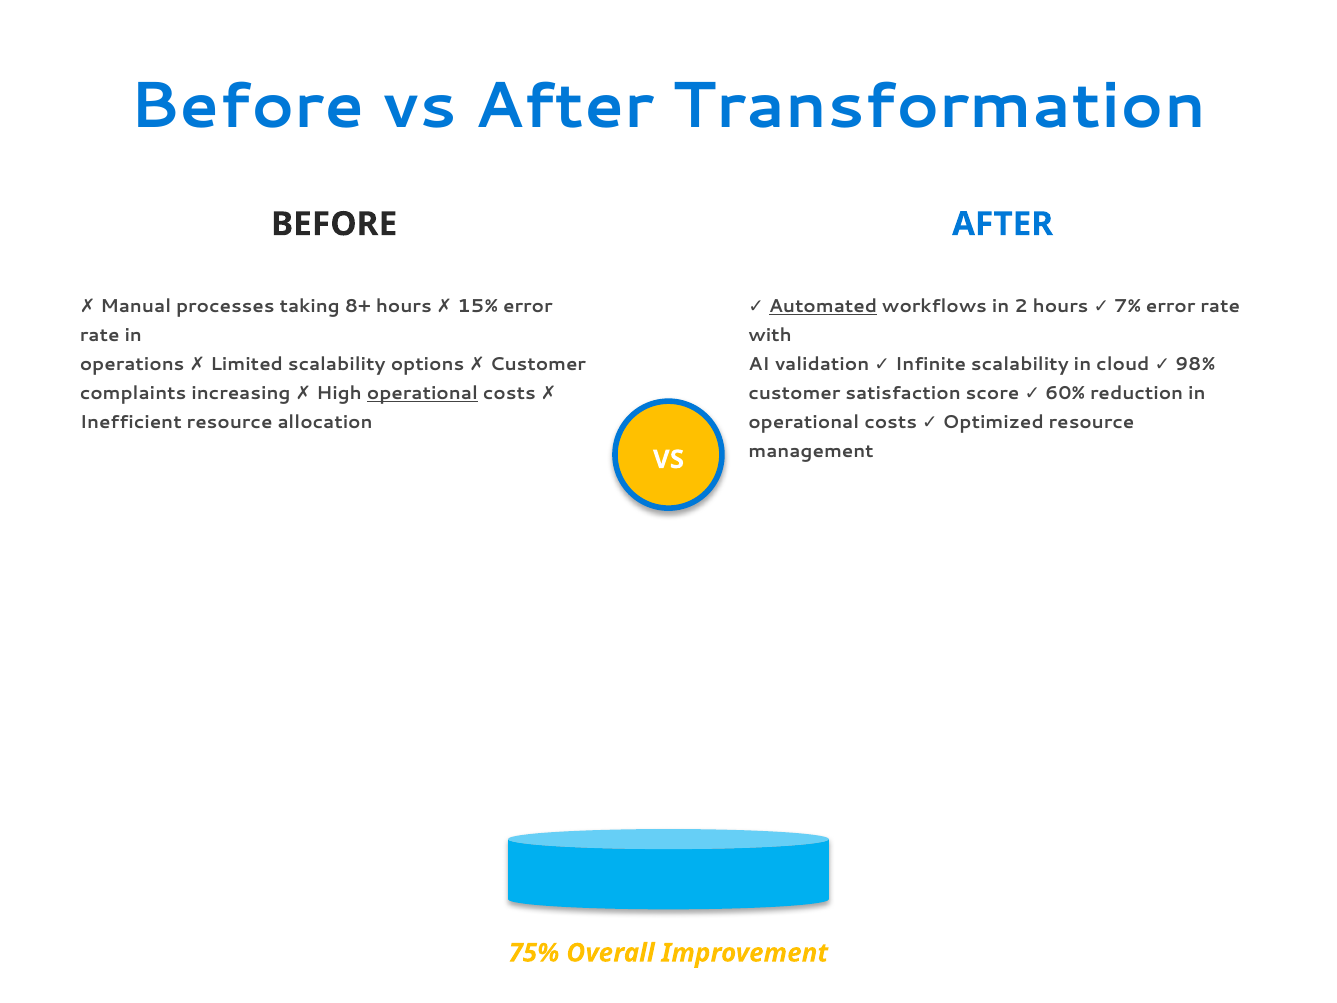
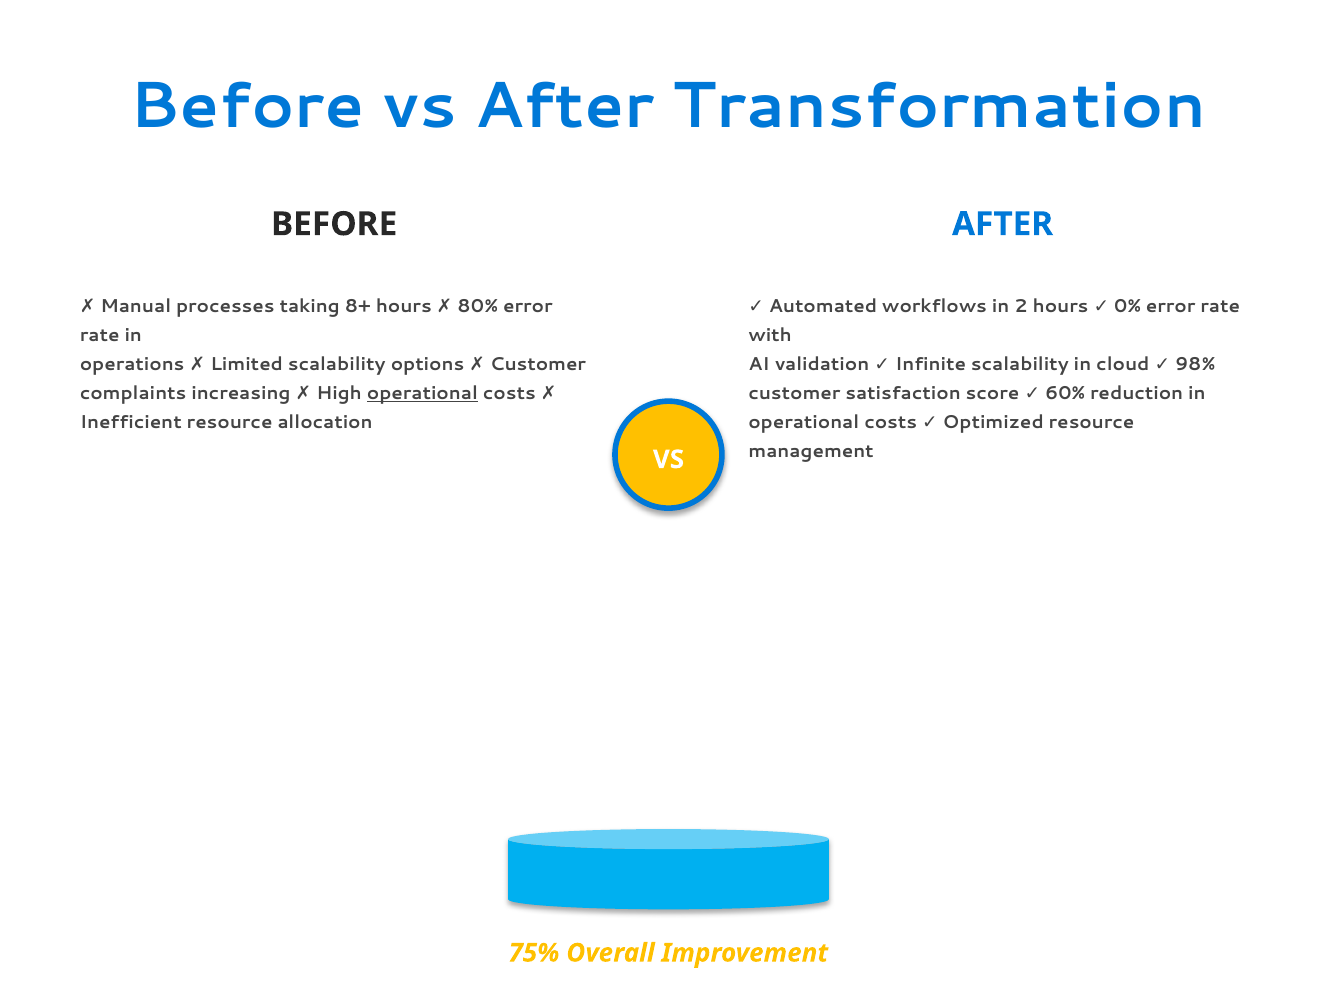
15%: 15% -> 80% (478, 306)
Automated underline: present -> none (823, 306)
7%: 7% -> 0% (1127, 306)
